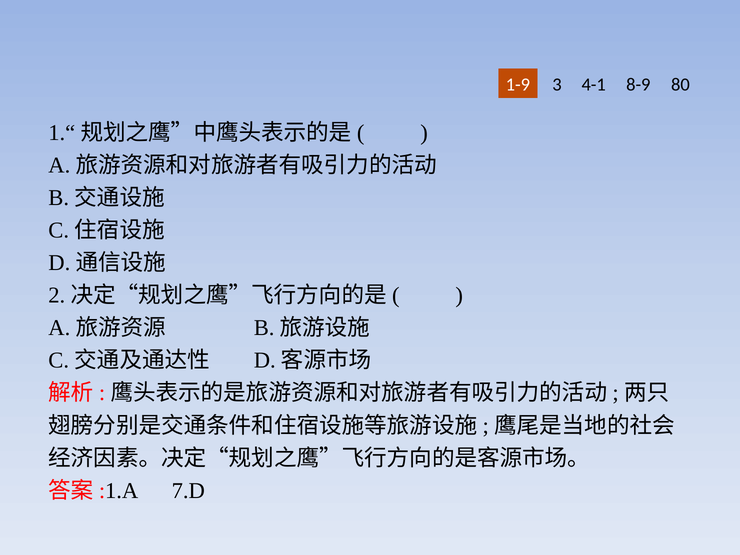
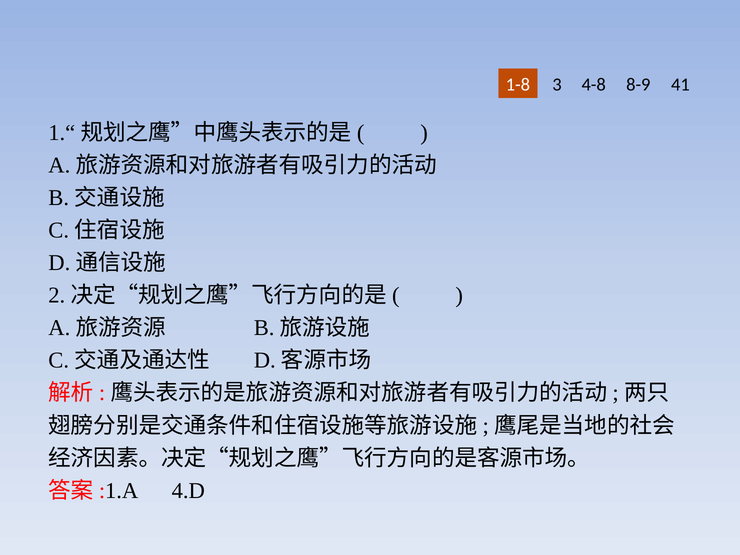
1-9: 1-9 -> 1-8 (518, 85)
4-1: 4-1 -> 4-8 (594, 85)
80: 80 -> 41 (680, 85)
7.D: 7.D -> 4.D (188, 491)
